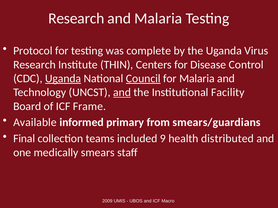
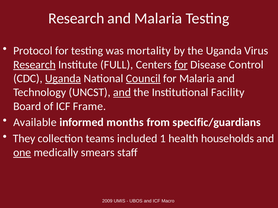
complete: complete -> mortality (149, 51)
Research underline: none -> present (34, 65)
THIN: THIN -> FULL (117, 65)
for underline: none -> present (181, 65)
primary: primary -> months (125, 123)
smears/guardians: smears/guardians -> specific/guardians (217, 123)
Final: Final -> They (24, 139)
9: 9 -> 1 (163, 139)
distributed: distributed -> households (228, 139)
one underline: none -> present (22, 153)
